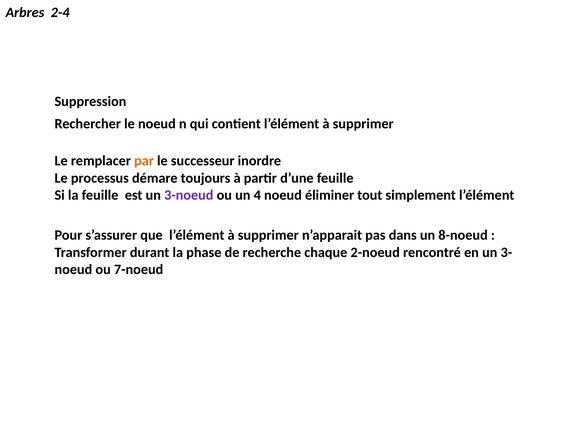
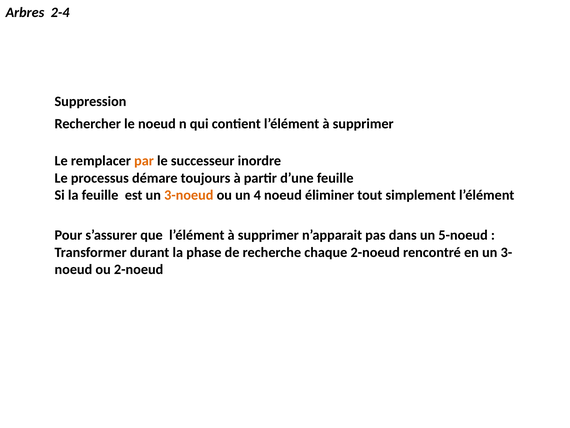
3-noeud colour: purple -> orange (189, 195)
8-noeud: 8-noeud -> 5-noeud (463, 235)
ou 7-noeud: 7-noeud -> 2-noeud (139, 269)
